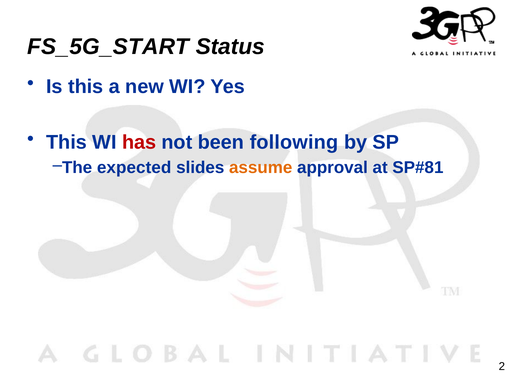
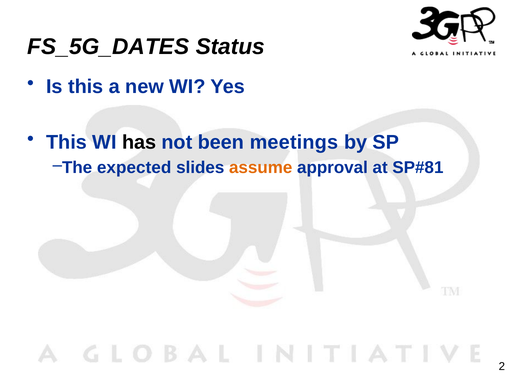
FS_5G_START: FS_5G_START -> FS_5G_DATES (108, 47)
has colour: red -> black (139, 142)
following: following -> meetings (294, 142)
